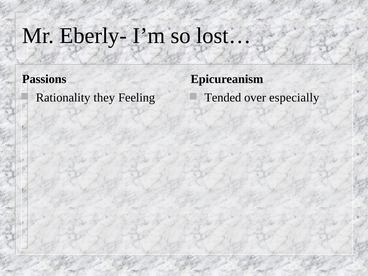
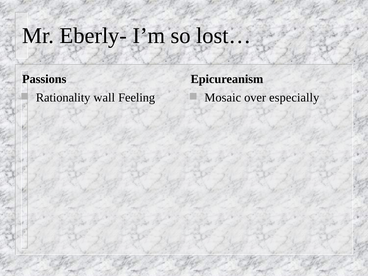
they: they -> wall (104, 98)
Tended: Tended -> Mosaic (223, 98)
